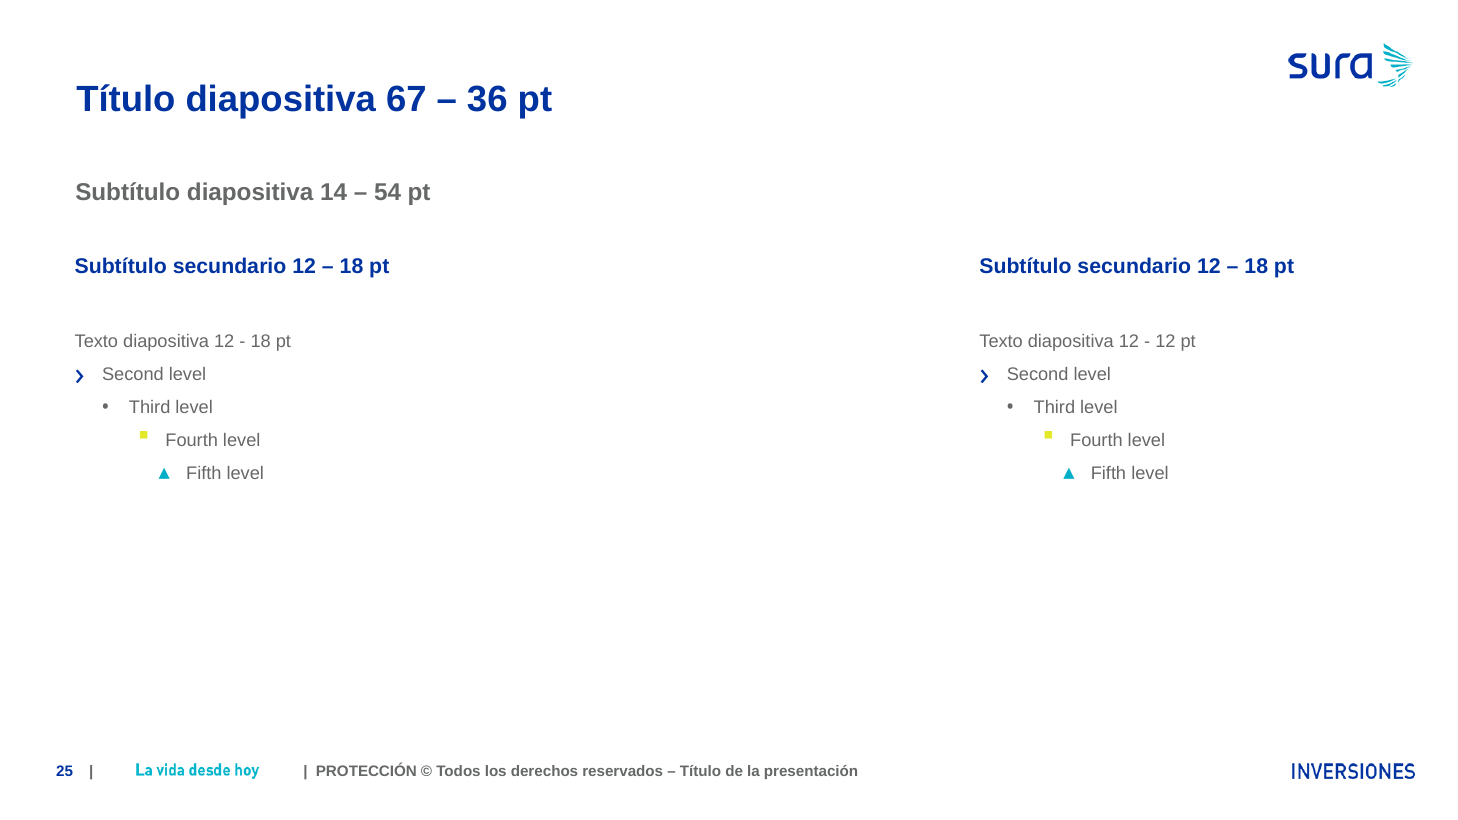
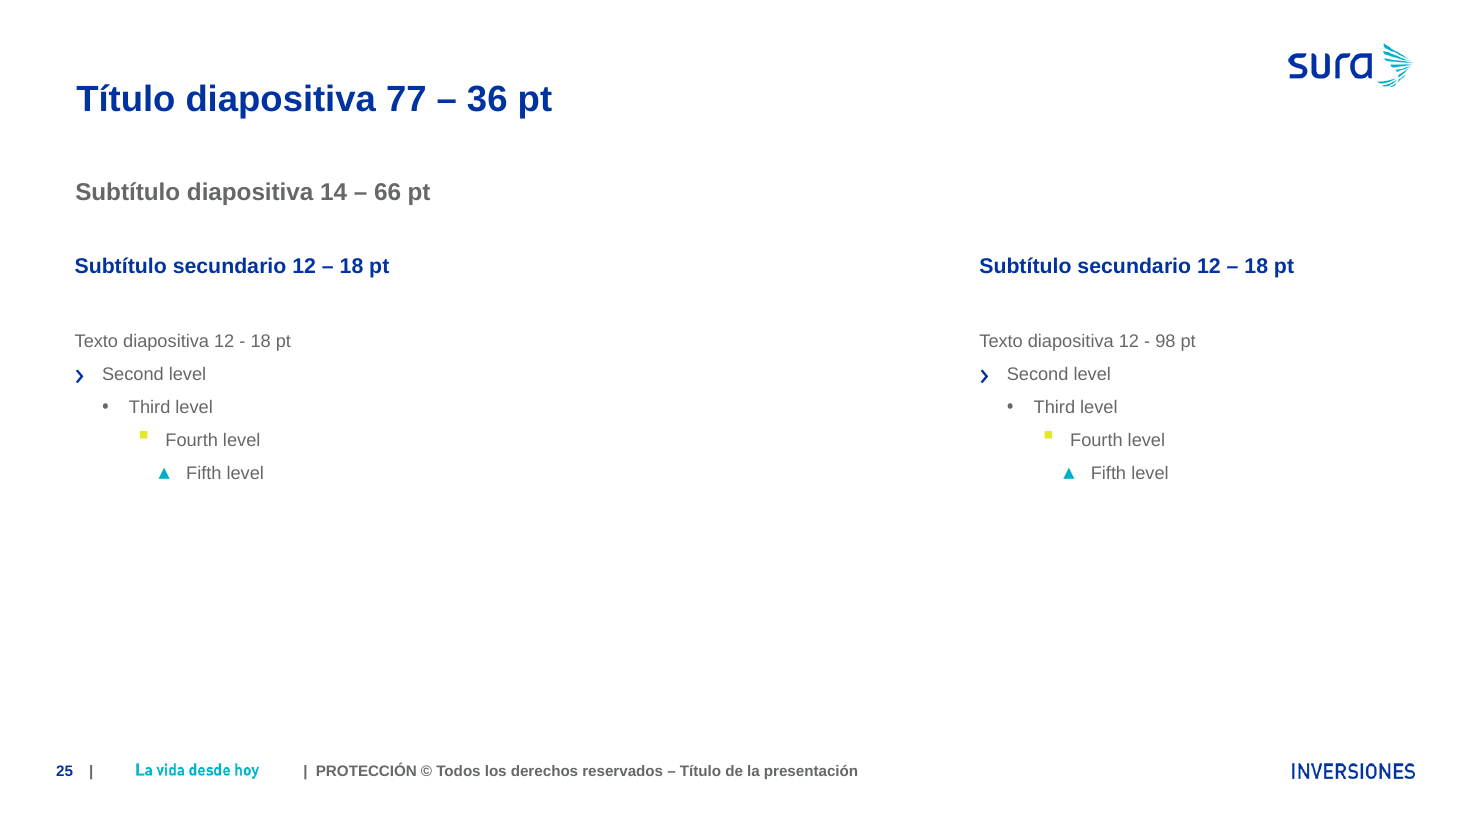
67: 67 -> 77 (406, 100)
54: 54 -> 66 (388, 193)
12: 12 -> 98 (1165, 341)
